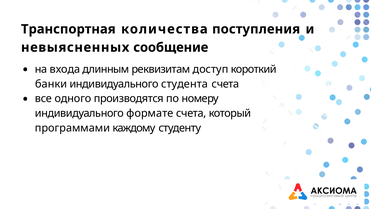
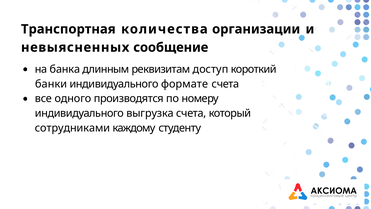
поступления: поступления -> организации (256, 29)
входа: входа -> банка (65, 69)
студента: студента -> формате (185, 84)
формате: формате -> выгрузка (150, 113)
программами: программами -> сотрудниками (73, 128)
